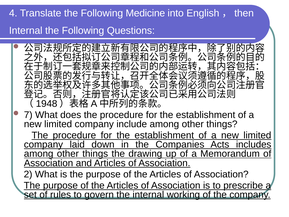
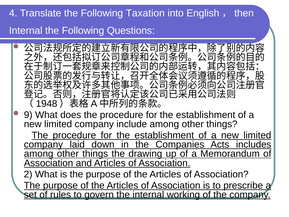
Medicine: Medicine -> Taxation (145, 13)
7: 7 -> 9 (28, 115)
